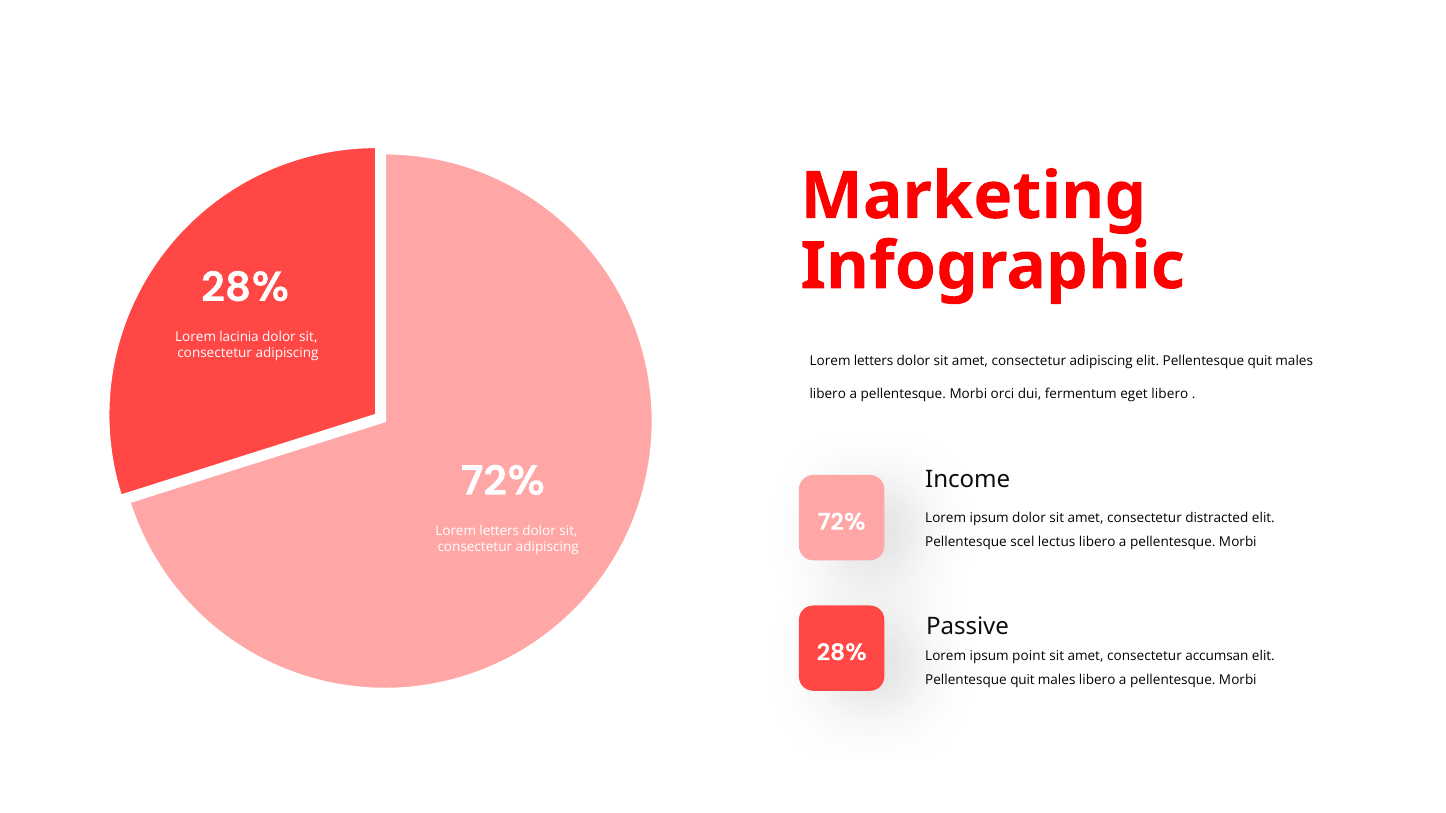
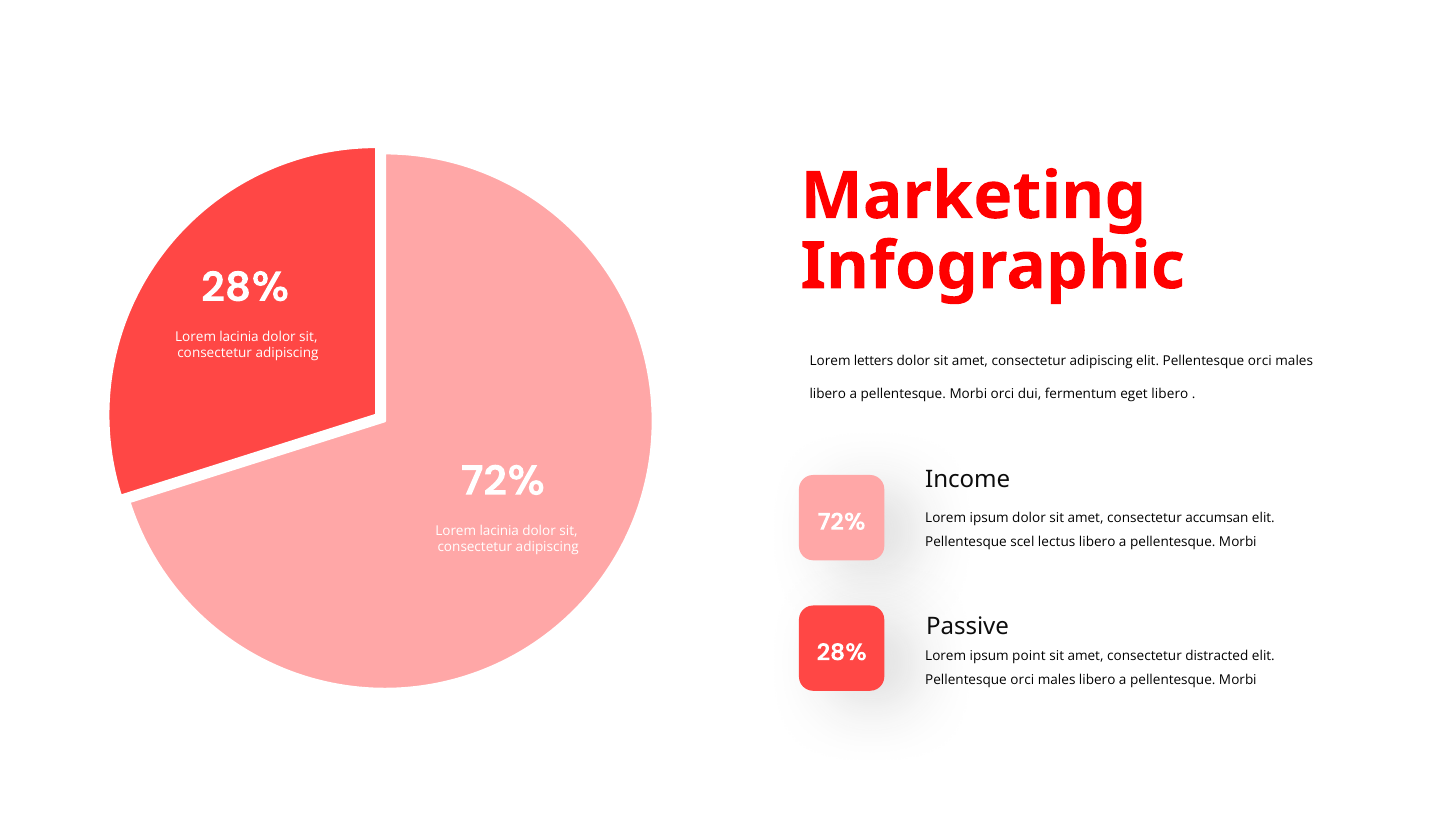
adipiscing elit Pellentesque quit: quit -> orci (1260, 361)
distracted: distracted -> accumsan (1217, 518)
letters: letters -> lacinia (499, 531)
accumsan: accumsan -> distracted (1217, 656)
quit: quit -> orci (1022, 681)
